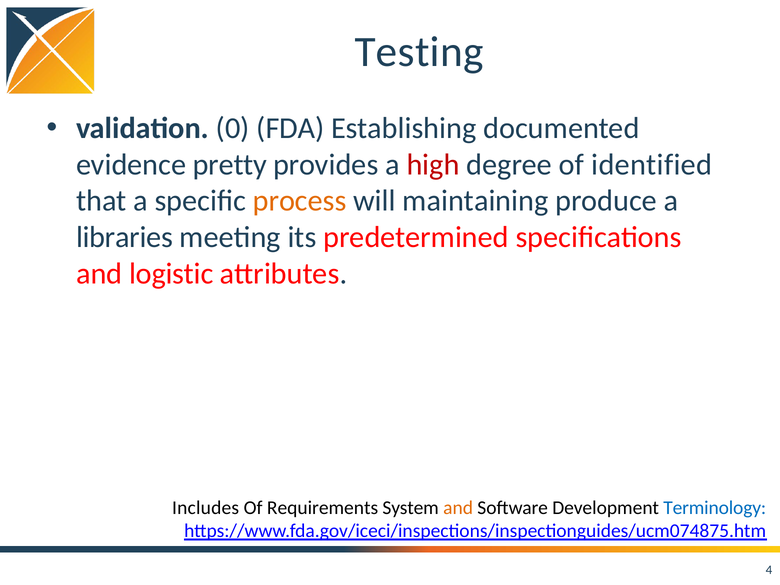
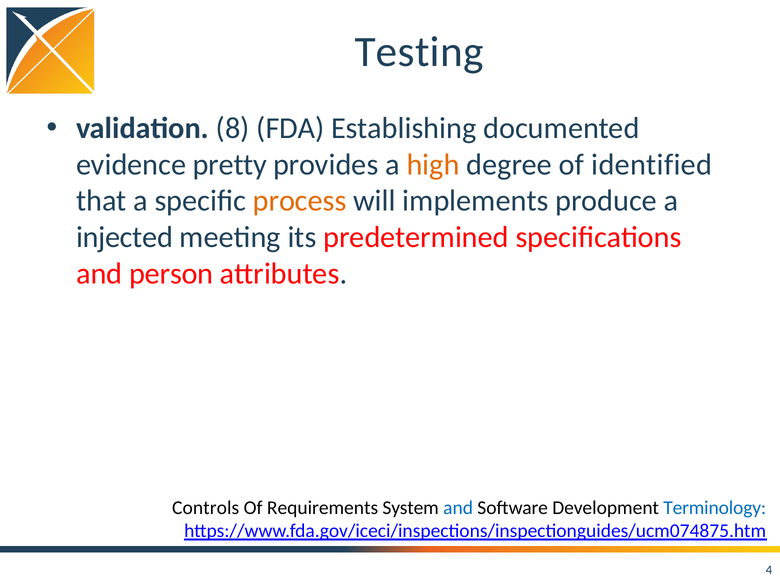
0: 0 -> 8 (233, 128)
high colour: red -> orange (433, 165)
maintaining: maintaining -> implements (475, 201)
libraries: libraries -> injected (125, 237)
logistic: logistic -> person (171, 273)
Includes: Includes -> Controls (206, 508)
and colour: orange -> blue (458, 508)
